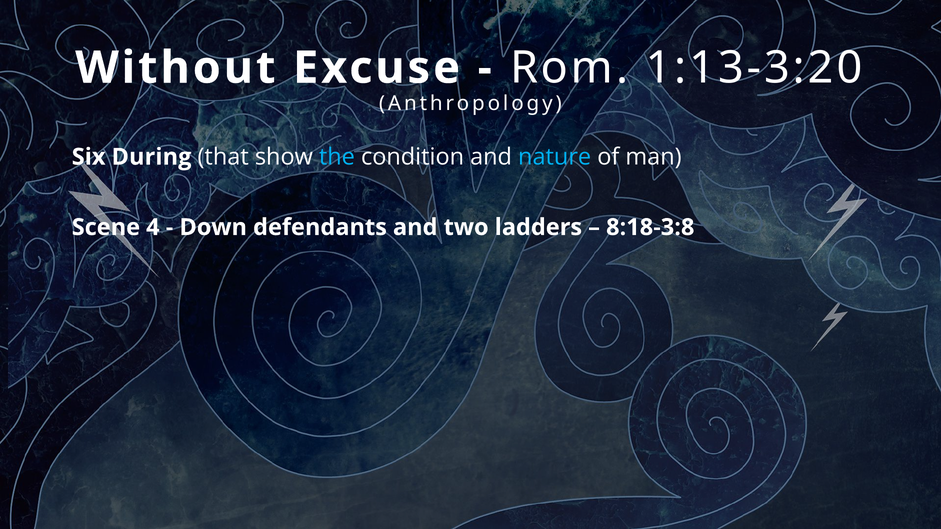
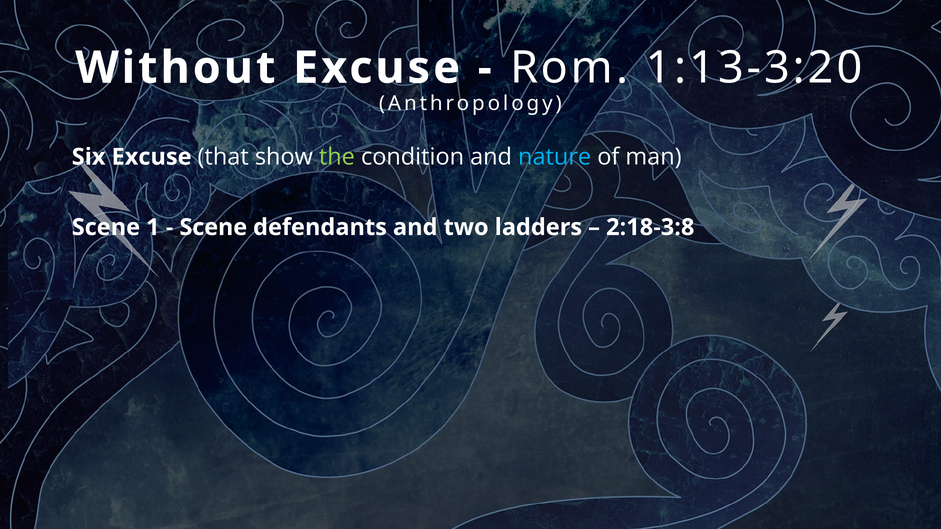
Six During: During -> Excuse (152, 157)
the colour: light blue -> light green (337, 157)
4: 4 -> 1 (153, 227)
Down: Down -> Scene (213, 227)
8:18-3:8: 8:18-3:8 -> 2:18-3:8 (650, 227)
